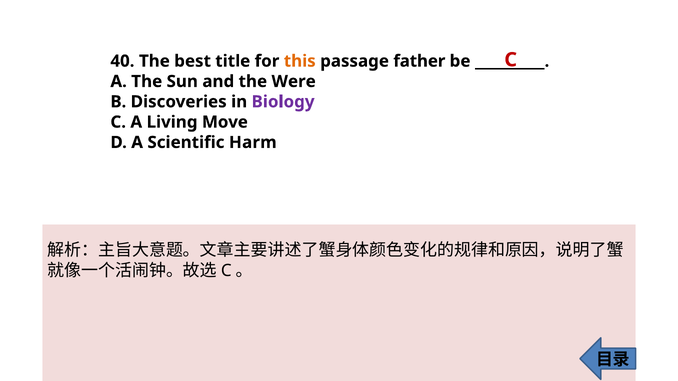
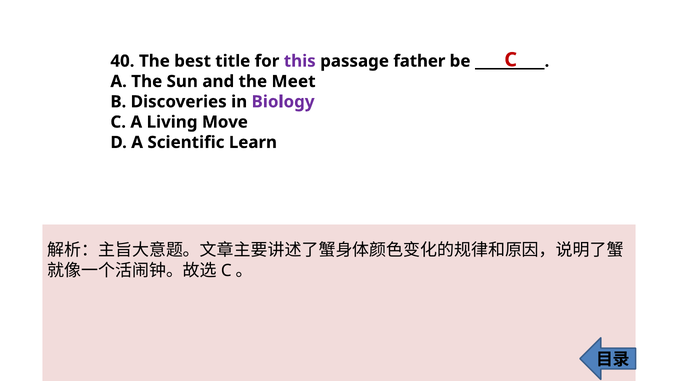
this colour: orange -> purple (300, 61)
Were: Were -> Meet (294, 82)
Harm: Harm -> Learn (253, 143)
